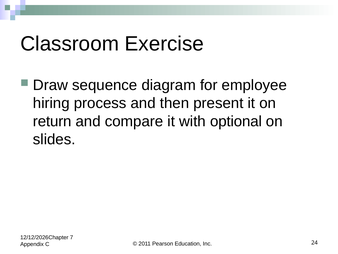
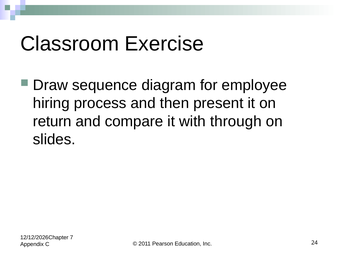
optional: optional -> through (236, 121)
